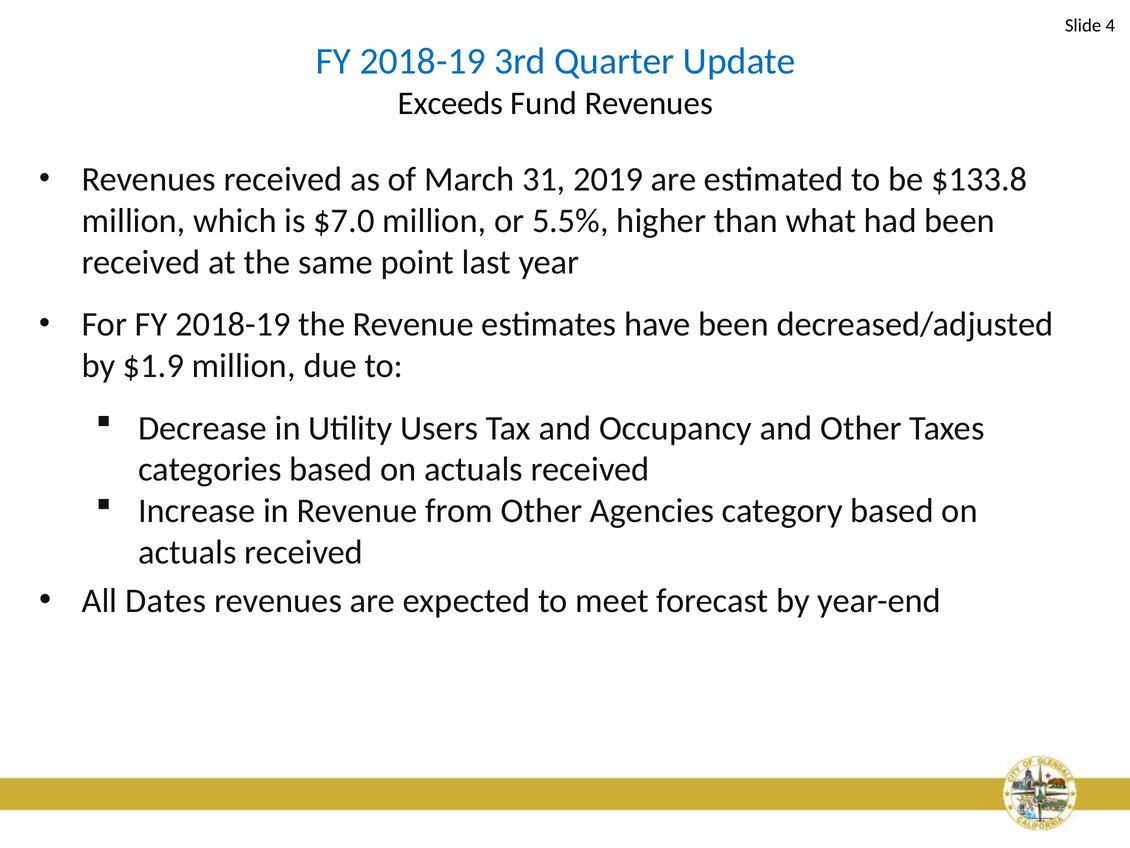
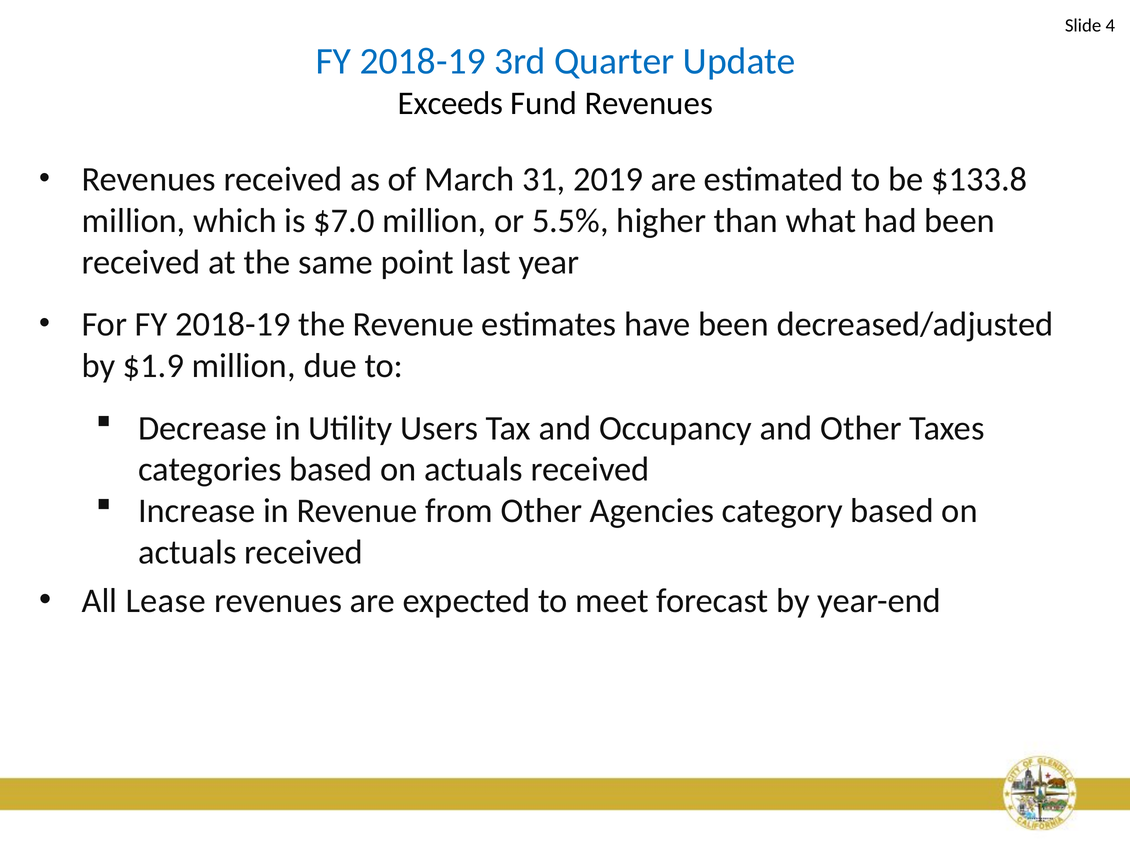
Dates: Dates -> Lease (166, 600)
